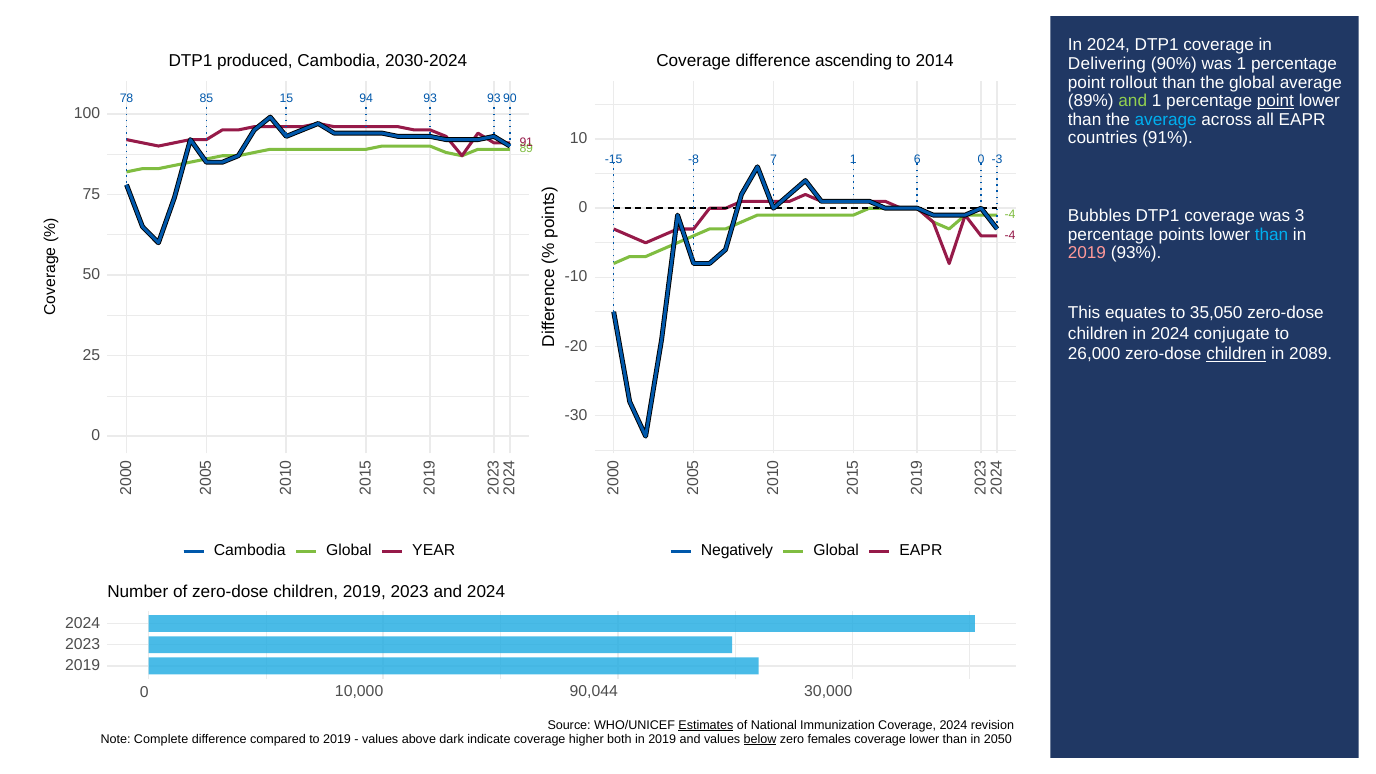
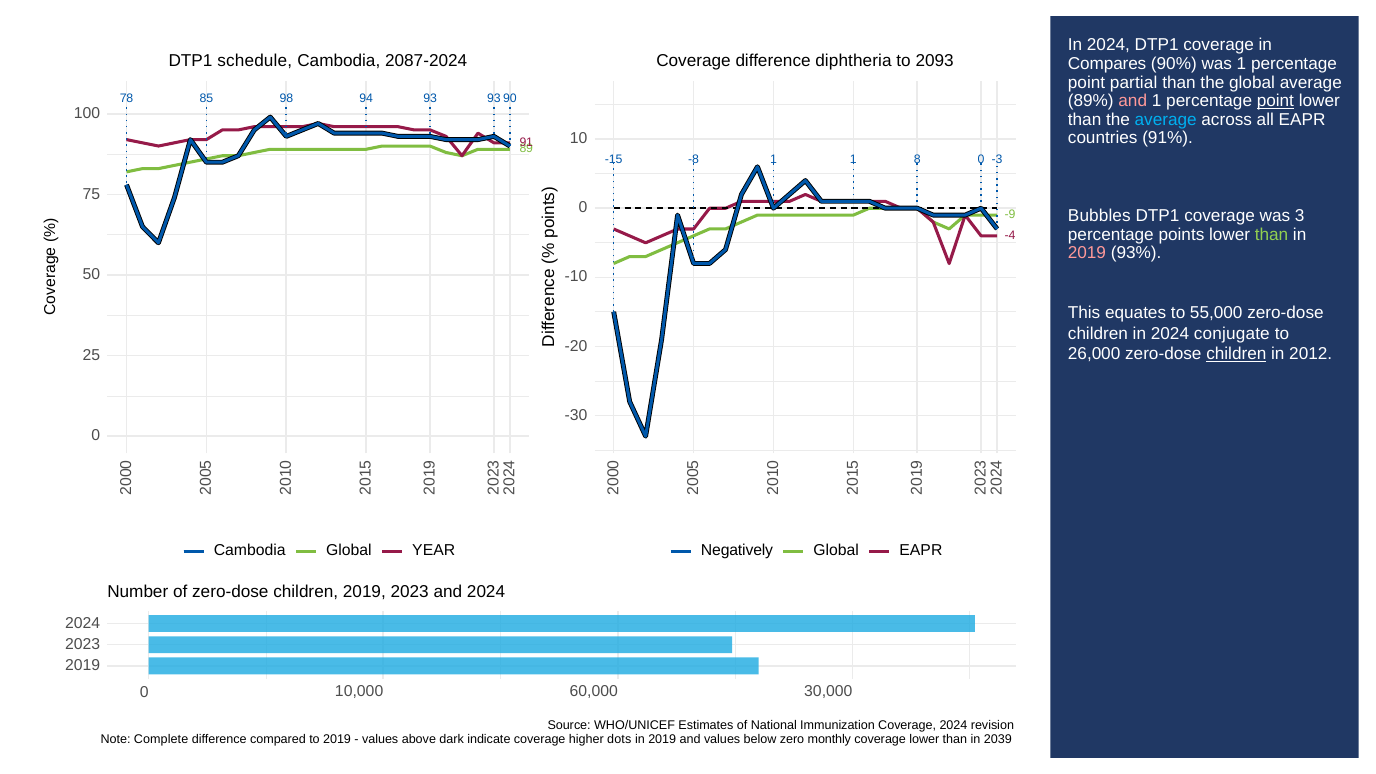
produced: produced -> schedule (255, 61)
2030-2024: 2030-2024 -> 2087-2024 (426, 61)
ascending: ascending -> diphtheria (853, 61)
2014: 2014 -> 2093 (935, 61)
Delivering: Delivering -> Compares (1107, 64)
rollout: rollout -> partial (1134, 82)
15: 15 -> 98 (286, 98)
and colour: light green -> pink (1133, 101)
-8 7: 7 -> 1 (773, 159)
6: 6 -> 8 (917, 159)
-4: -4 -> -9 (1010, 215)
than colour: light blue -> light green (1272, 234)
35,050: 35,050 -> 55,000 (1216, 313)
2089: 2089 -> 2012 (1311, 354)
90,044: 90,044 -> 60,000 (594, 691)
Estimates underline: present -> none (706, 725)
both: both -> dots (619, 739)
below underline: present -> none (760, 739)
females: females -> monthly (829, 739)
2050: 2050 -> 2039 (998, 739)
